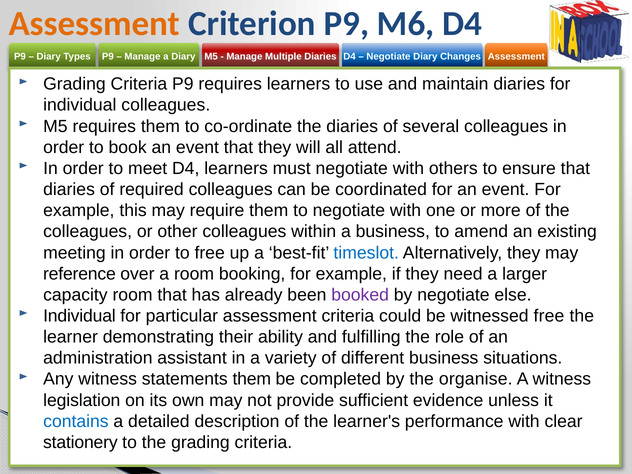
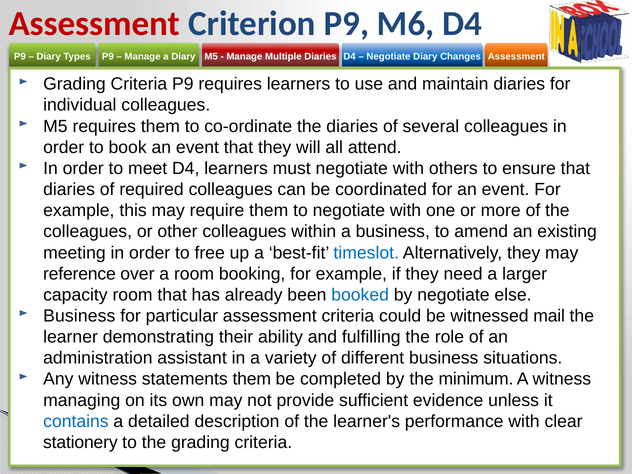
Assessment colour: orange -> red (94, 24)
booked colour: purple -> blue (360, 295)
Individual: Individual -> Business (79, 316)
witnessed free: free -> mail (549, 316)
organise: organise -> minimum (476, 379)
legislation: legislation -> managing (82, 400)
